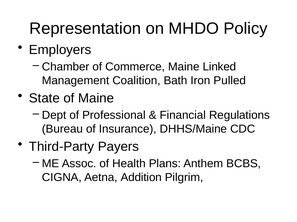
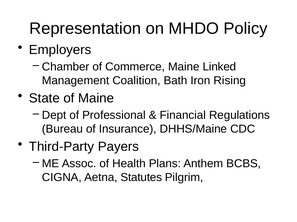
Pulled: Pulled -> Rising (230, 81)
Addition: Addition -> Statutes (141, 178)
